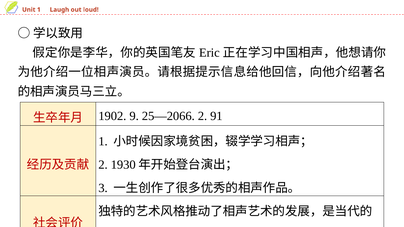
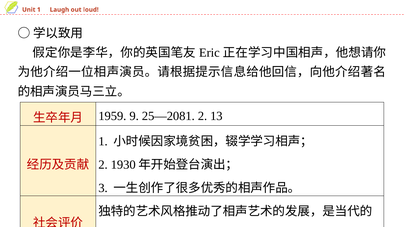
1902: 1902 -> 1959 (112, 116)
25—2066: 25—2066 -> 25—2081 (168, 116)
91: 91 -> 13 (216, 116)
